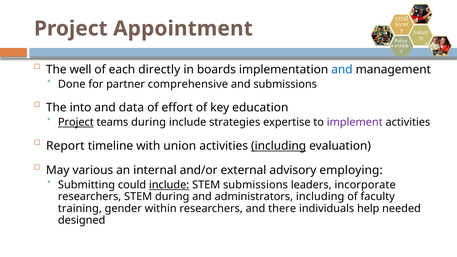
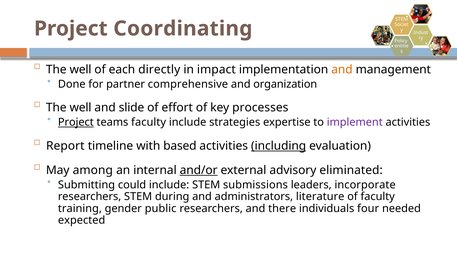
Appointment: Appointment -> Coordinating (183, 29)
boards: boards -> impact (216, 70)
and colour: blue -> orange (342, 70)
and submissions: submissions -> organization (285, 84)
into: into -> well (81, 108)
data: data -> slide (132, 108)
education: education -> processes (260, 108)
teams during: during -> faculty (149, 122)
union: union -> based (180, 146)
various: various -> among (93, 170)
and/or underline: none -> present (199, 170)
employing: employing -> eliminated (351, 170)
include underline: present -> none (169, 185)
administrators including: including -> literature (320, 197)
within: within -> public (161, 209)
help: help -> four (368, 209)
designed: designed -> expected (82, 220)
